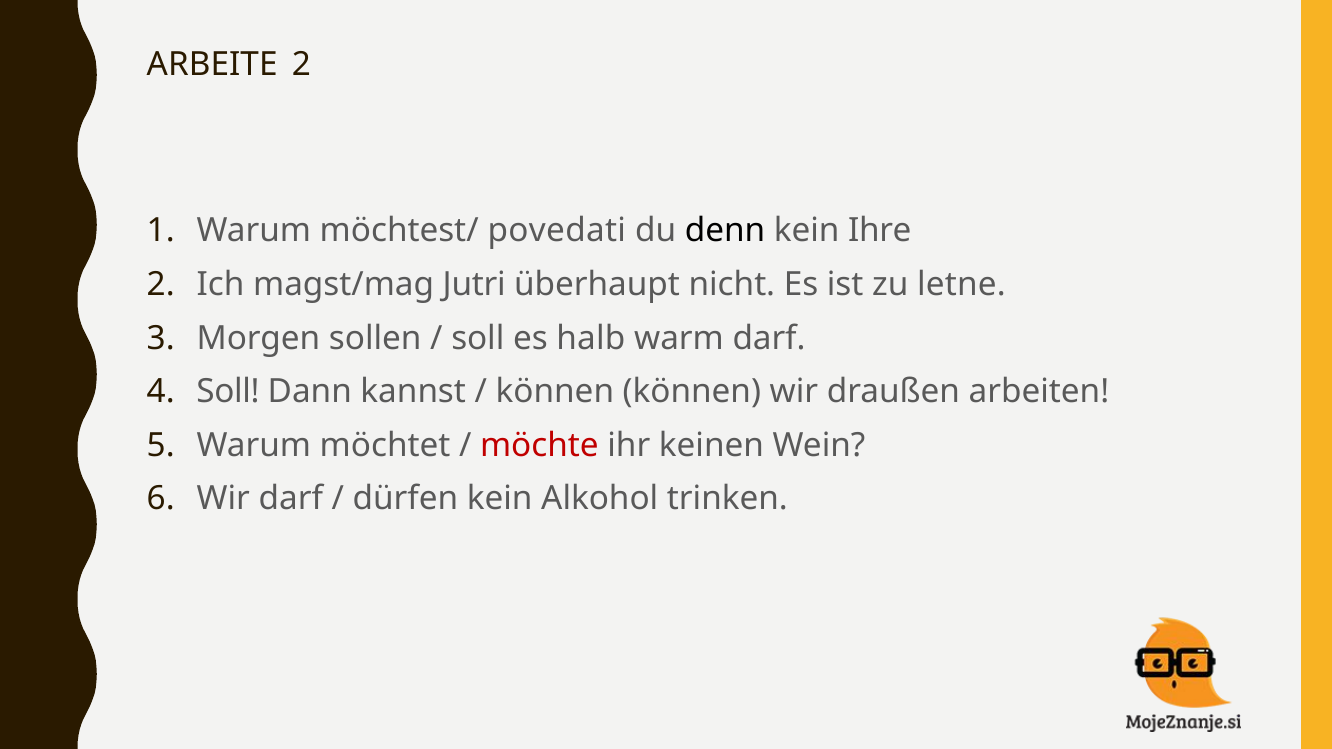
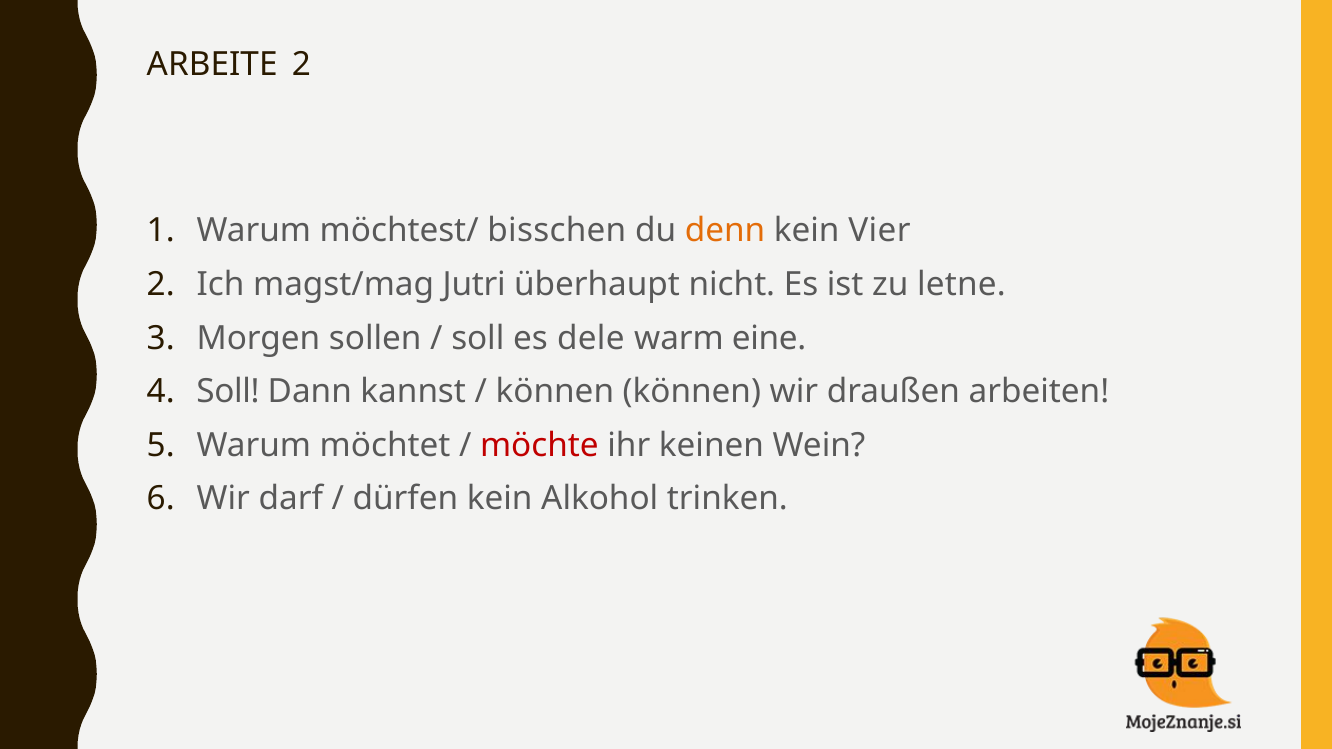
povedati: povedati -> bisschen (557, 231)
denn colour: black -> orange (725, 231)
Ihre: Ihre -> Vier (879, 231)
halb: halb -> dele (591, 338)
warm darf: darf -> eine (769, 338)
